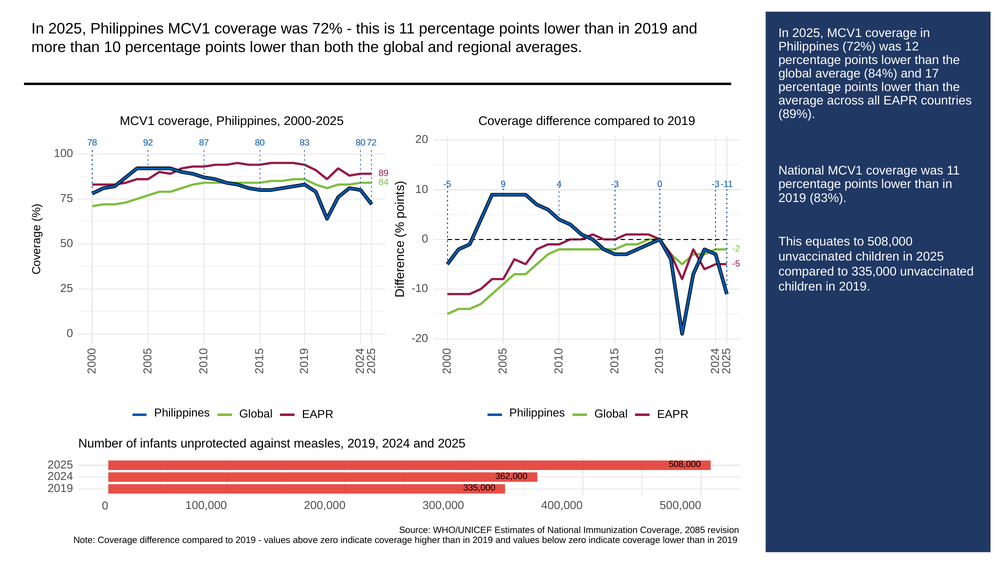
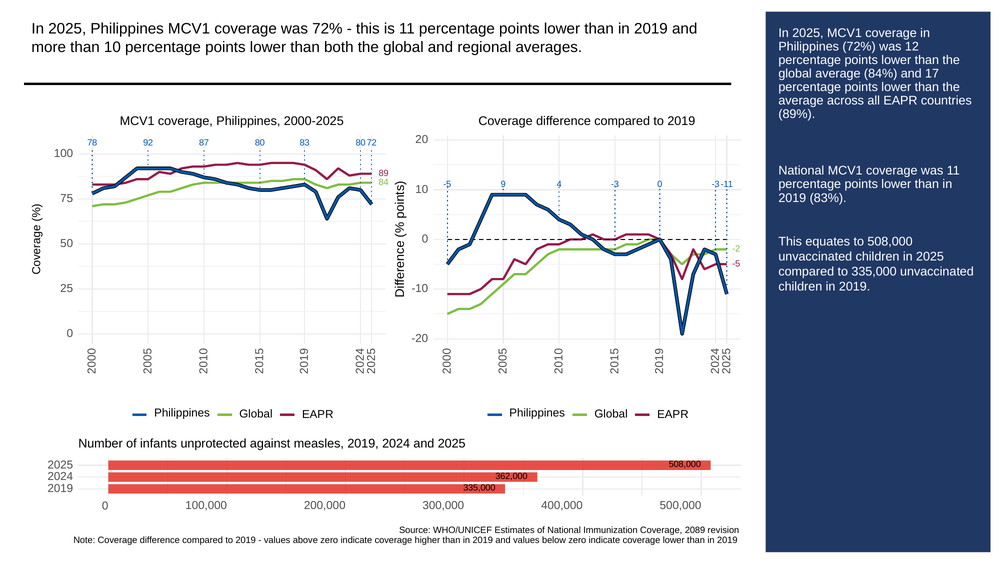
2085: 2085 -> 2089 (695, 530)
